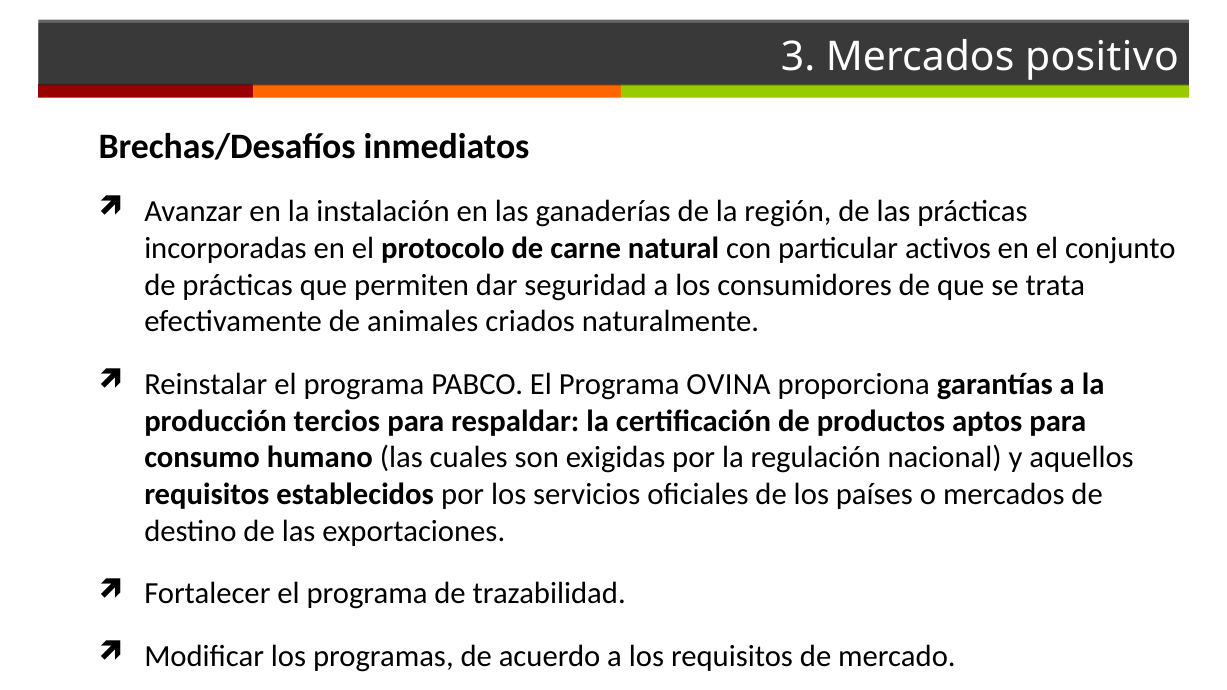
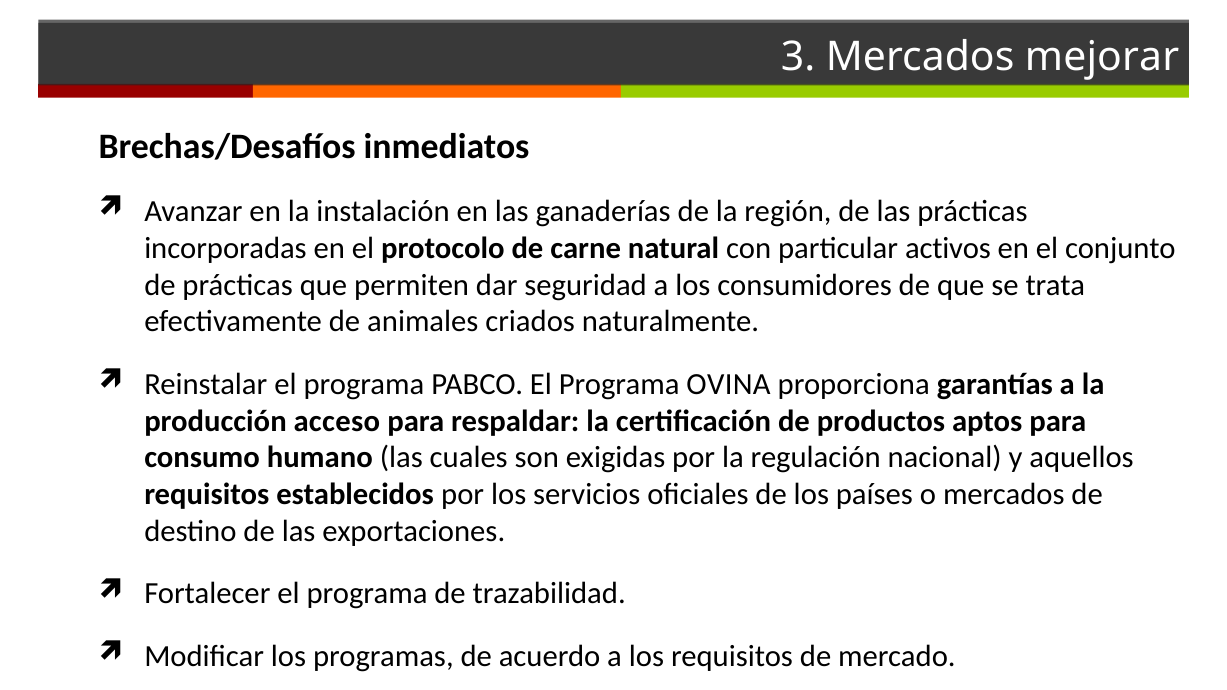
positivo: positivo -> mejorar (1102, 57)
tercios: tercios -> acceso (337, 421)
